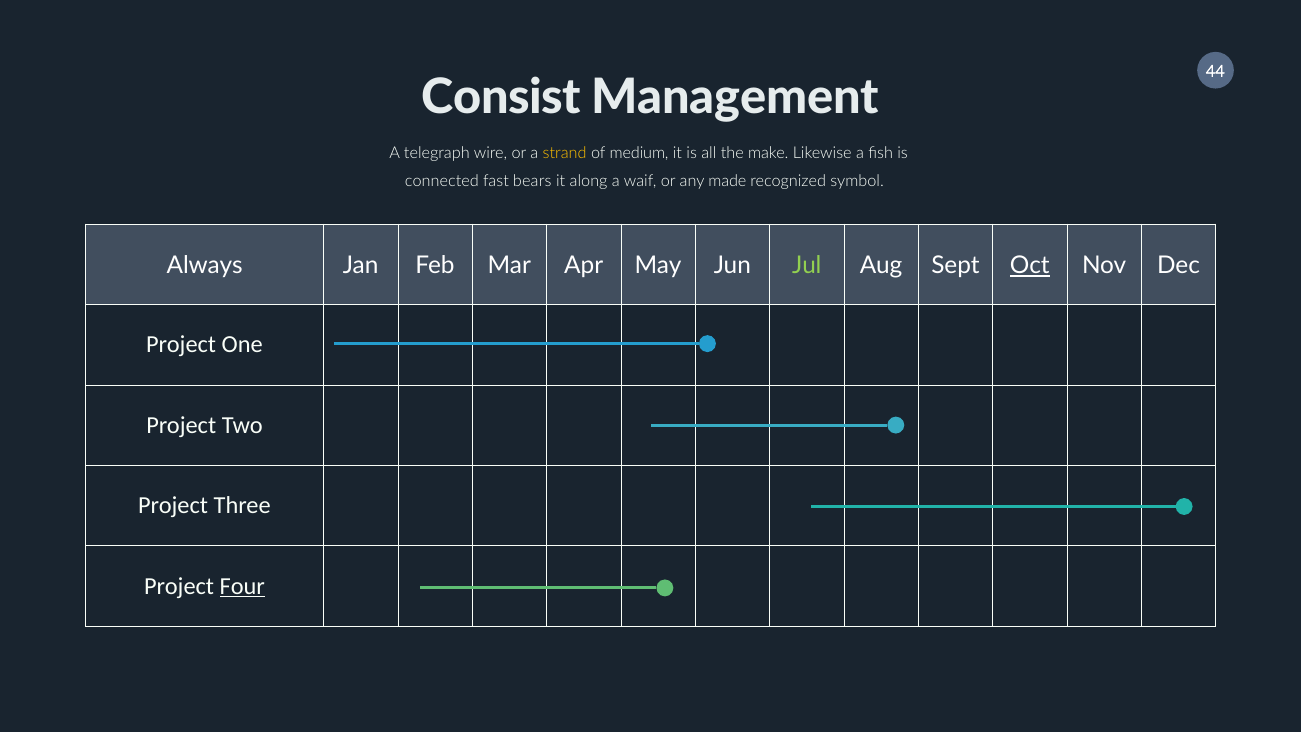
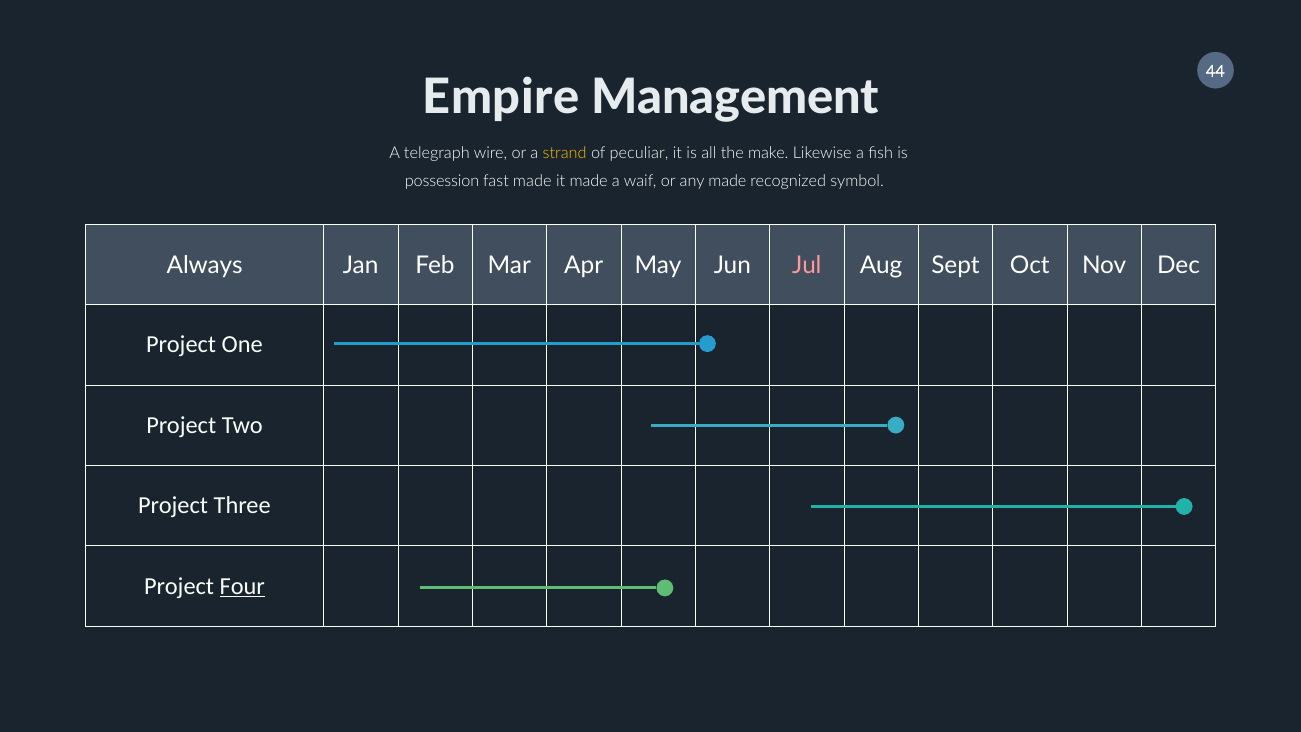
Consist: Consist -> Empire (501, 97)
medium: medium -> peculiar (639, 153)
connected: connected -> possession (442, 181)
fast bears: bears -> made (532, 181)
it along: along -> made (589, 181)
Jul colour: light green -> pink (807, 265)
Oct underline: present -> none (1030, 265)
